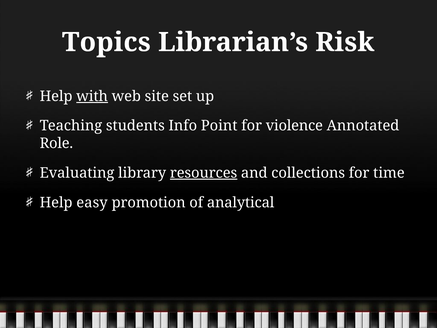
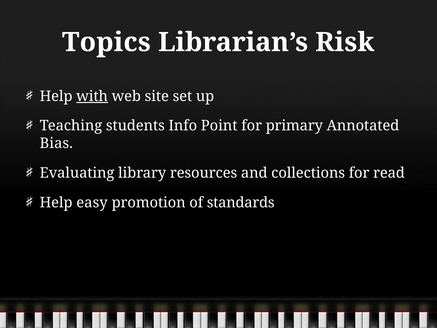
violence: violence -> primary (294, 126)
Role: Role -> Bias (56, 143)
resources underline: present -> none (204, 173)
time: time -> read (389, 173)
analytical: analytical -> standards (241, 202)
